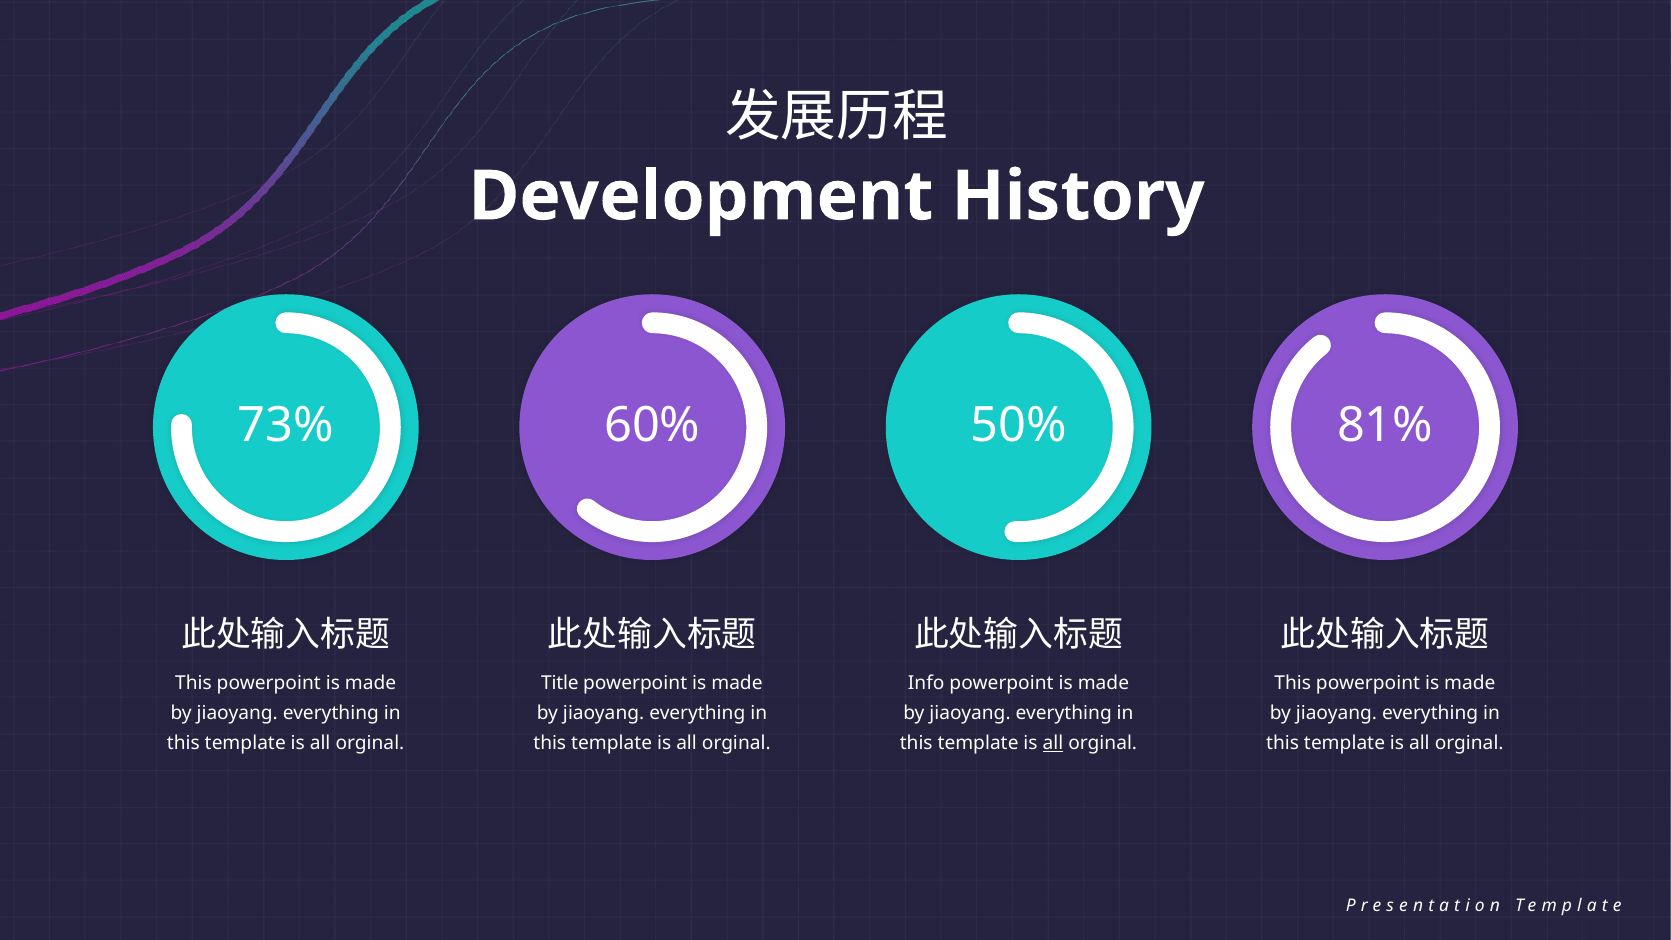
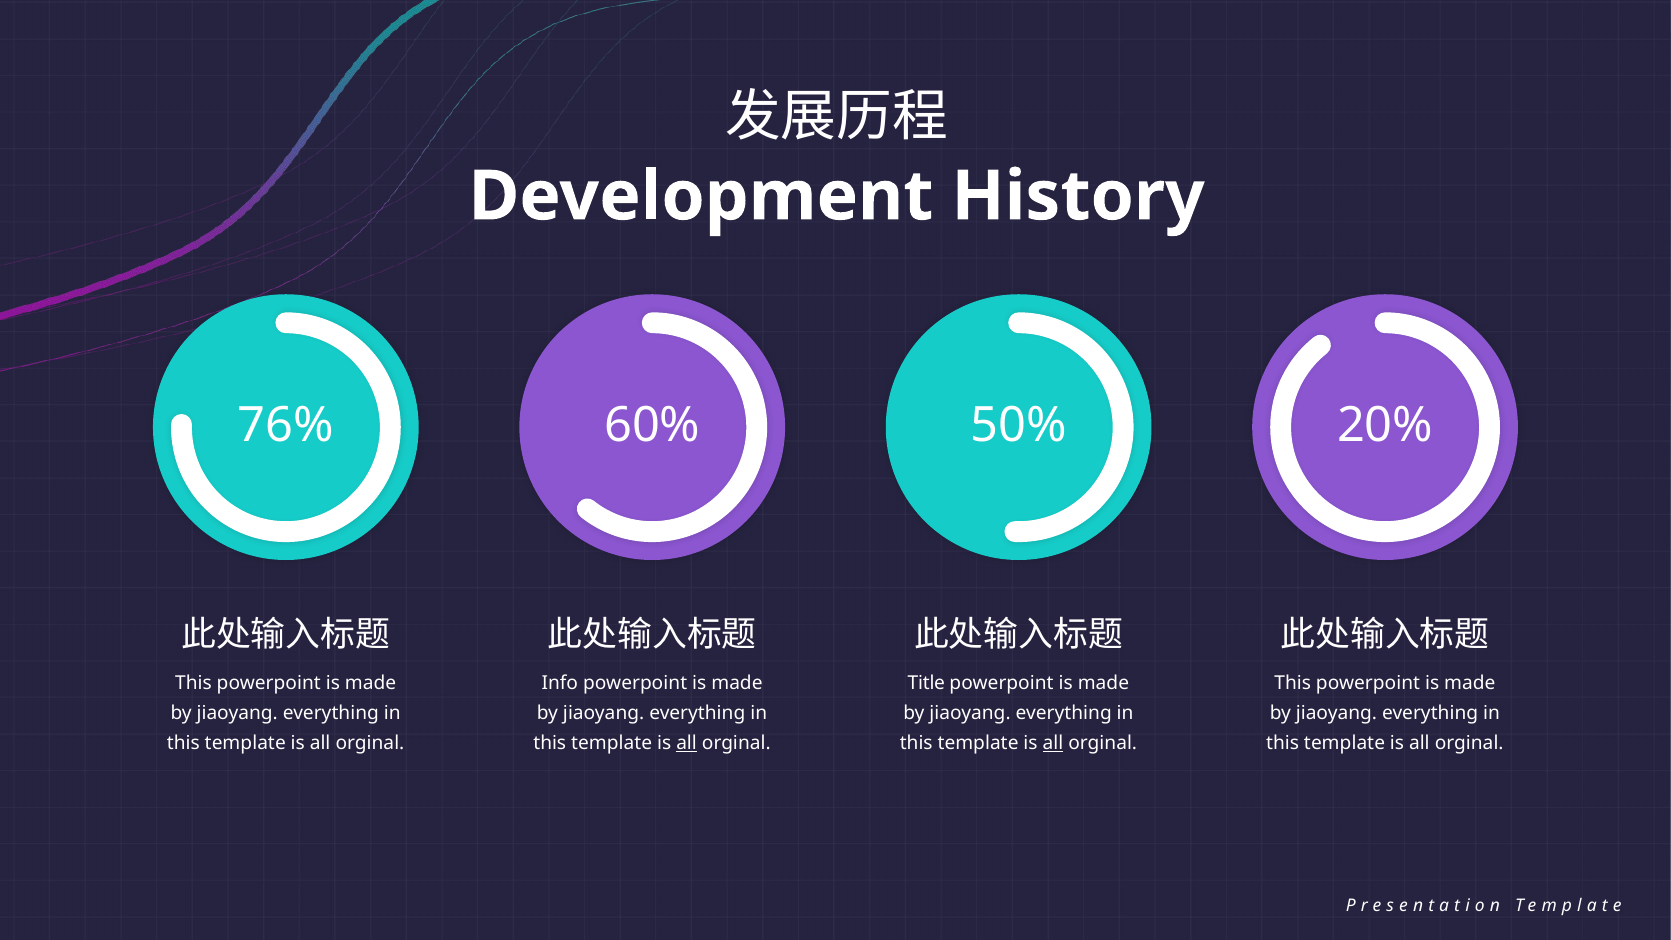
73%: 73% -> 76% (286, 426)
81%: 81% -> 20% (1385, 426)
Title: Title -> Info (560, 684)
Info: Info -> Title (926, 684)
all underline: none -> present (687, 743)
